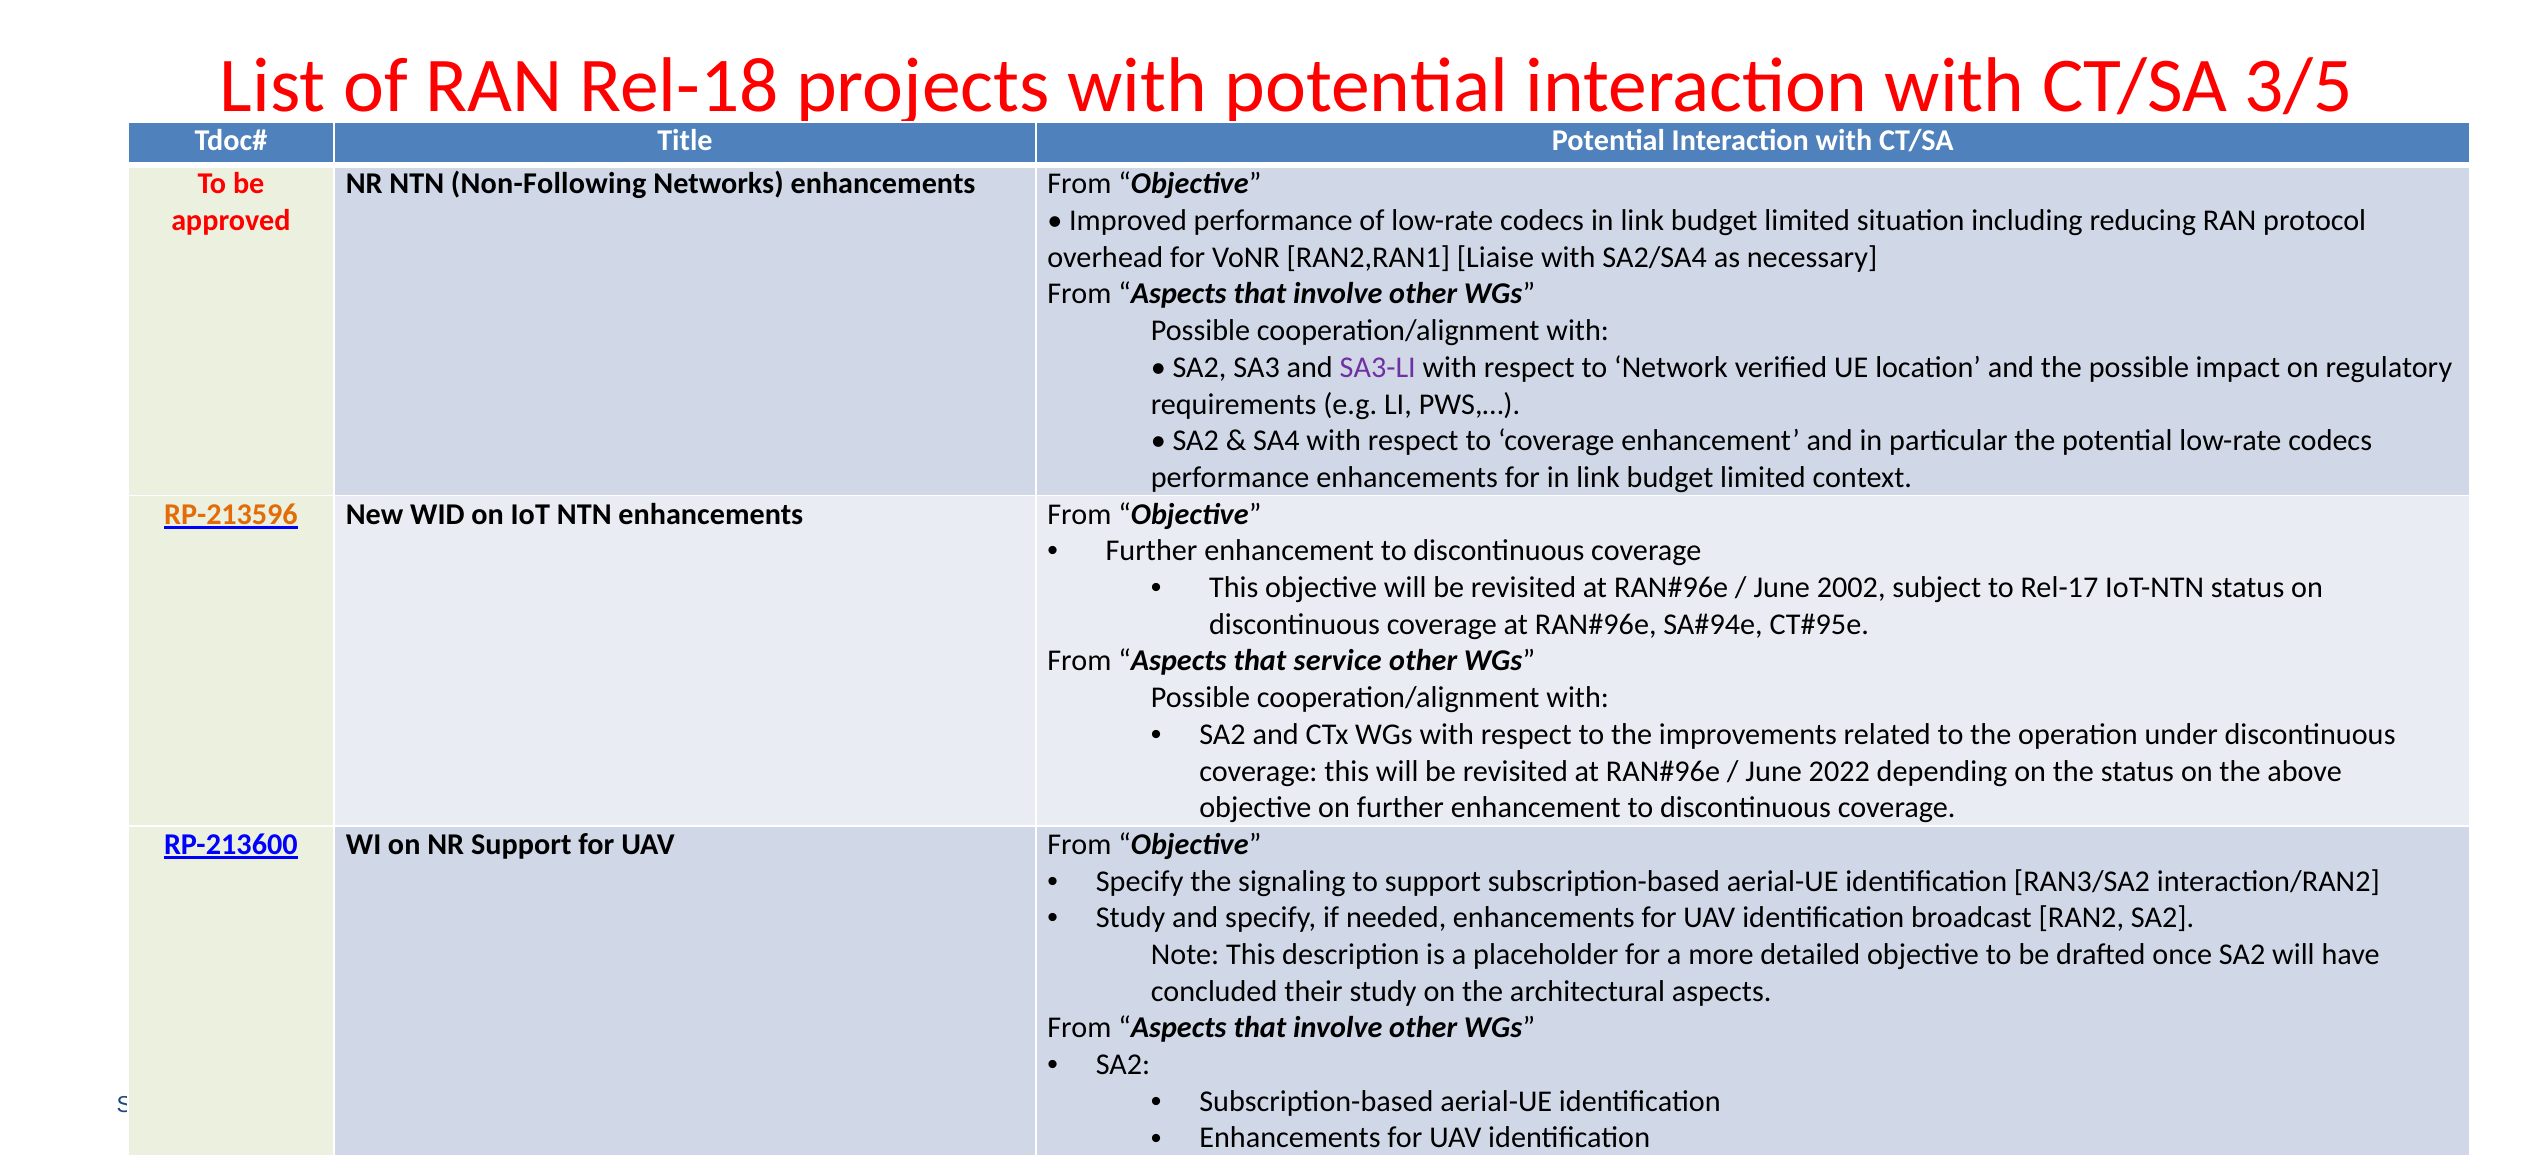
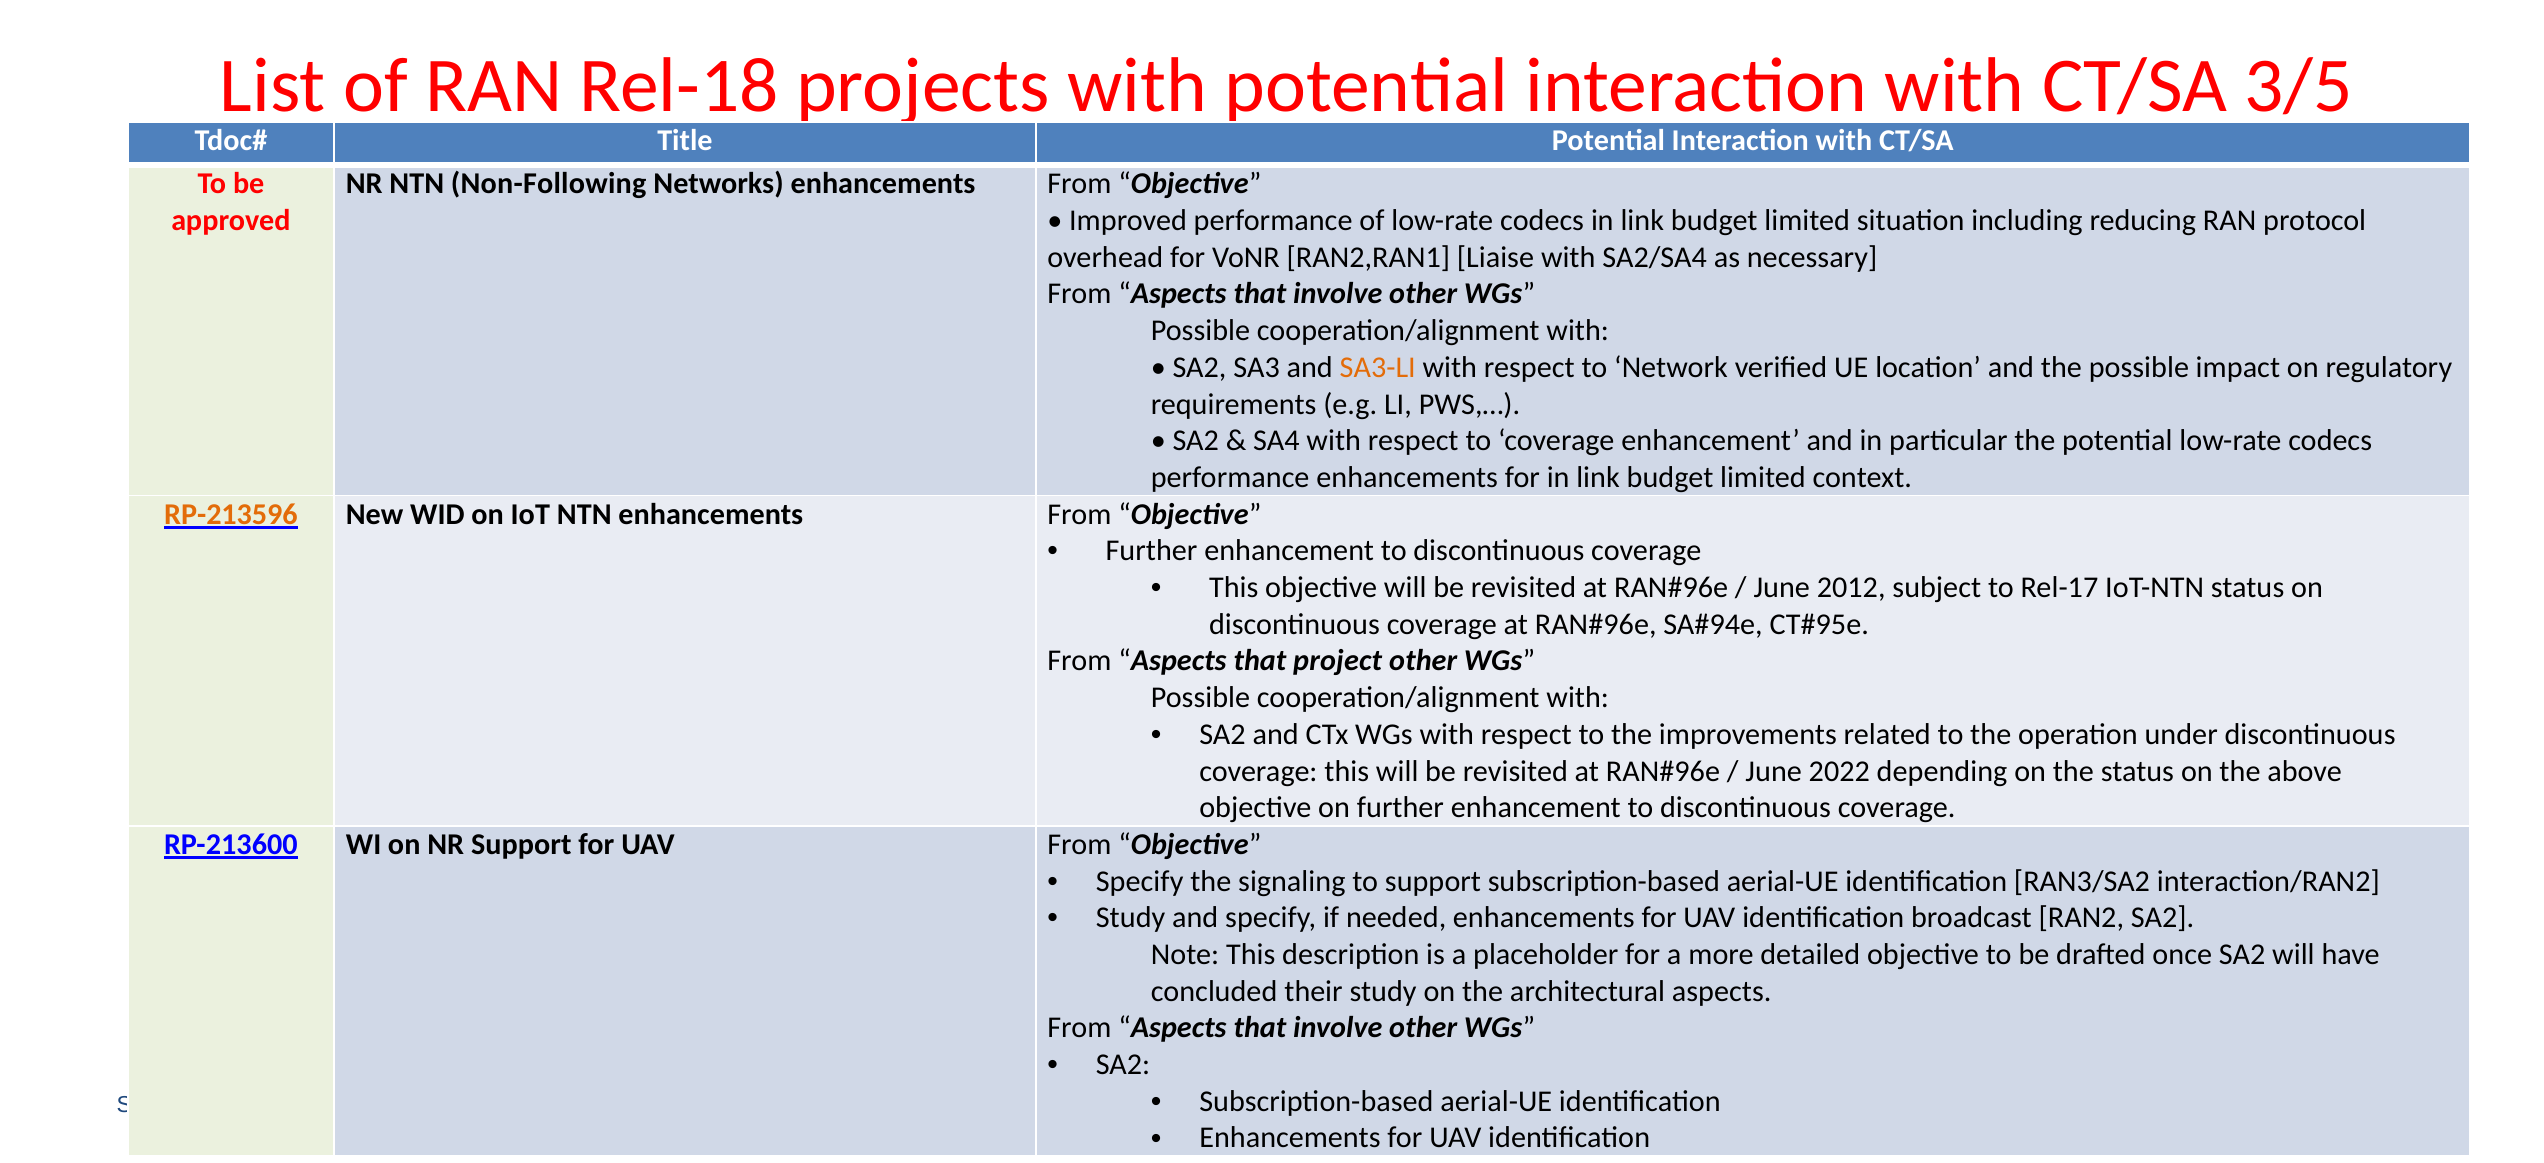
SA3-LI colour: purple -> orange (1378, 368)
June 2002: 2002 -> 2012 (1851, 588)
service: service -> project (1338, 661)
